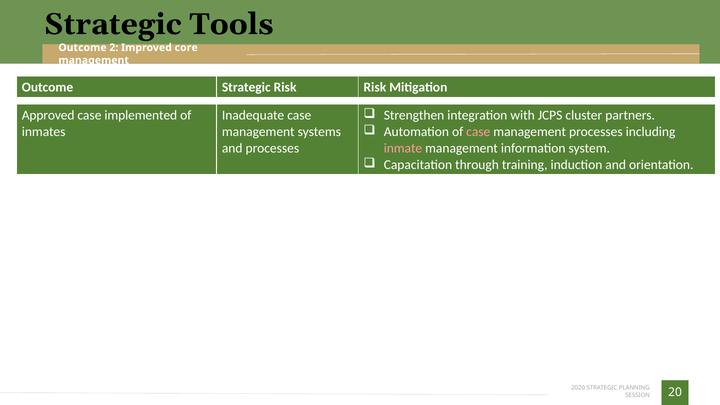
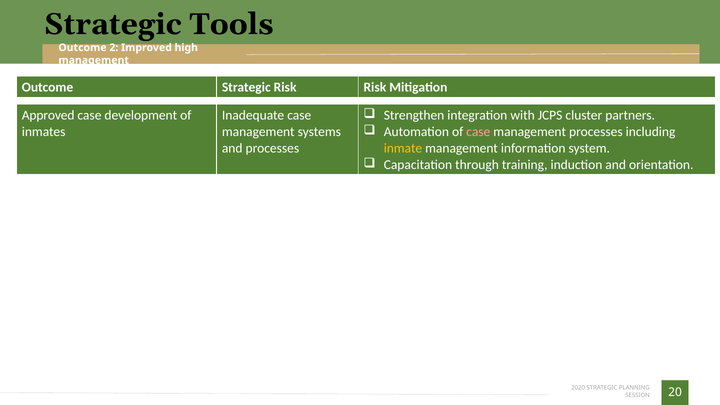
core: core -> high (186, 48)
implemented: implemented -> development (141, 115)
inmate colour: pink -> yellow (403, 148)
